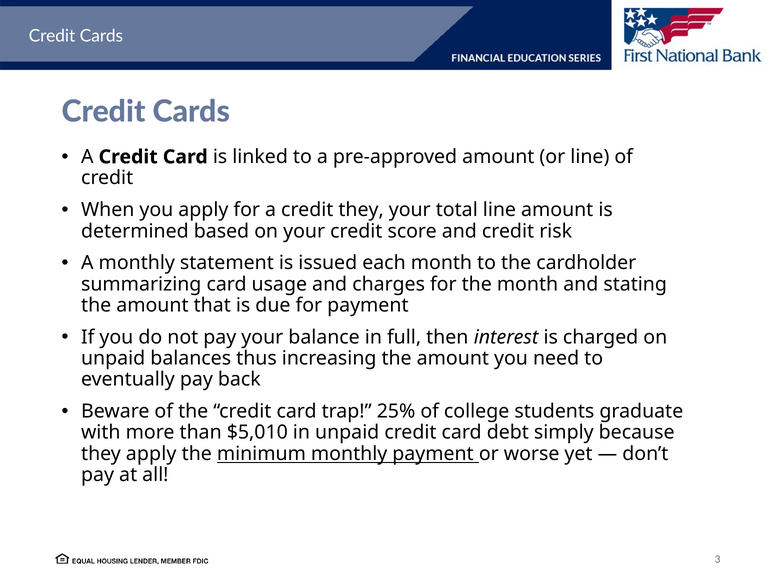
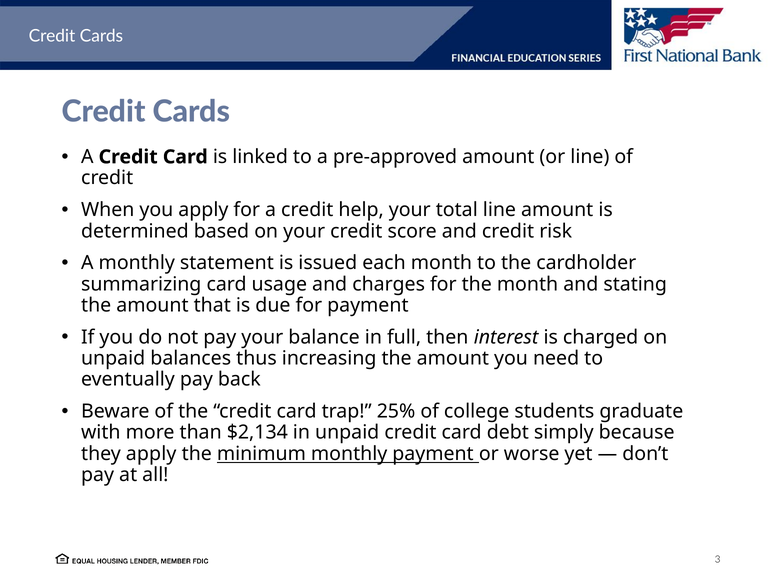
credit they: they -> help (361, 210)
$5,010: $5,010 -> $2,134 (257, 433)
